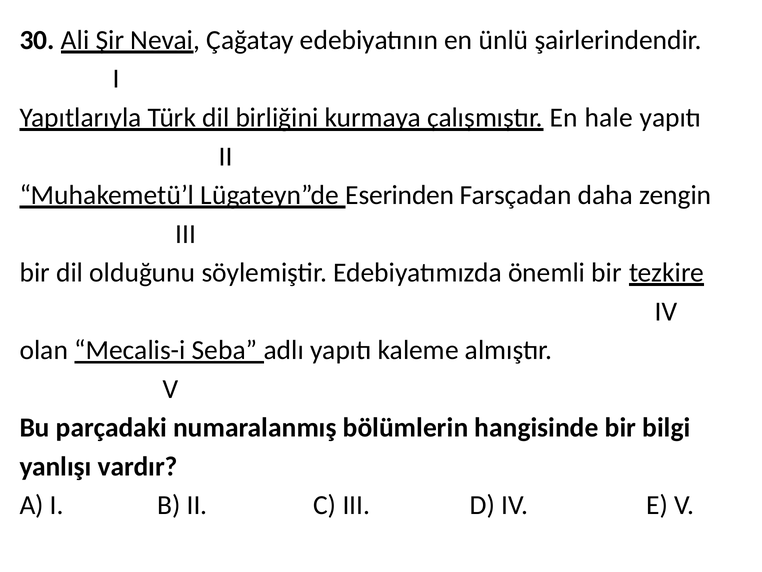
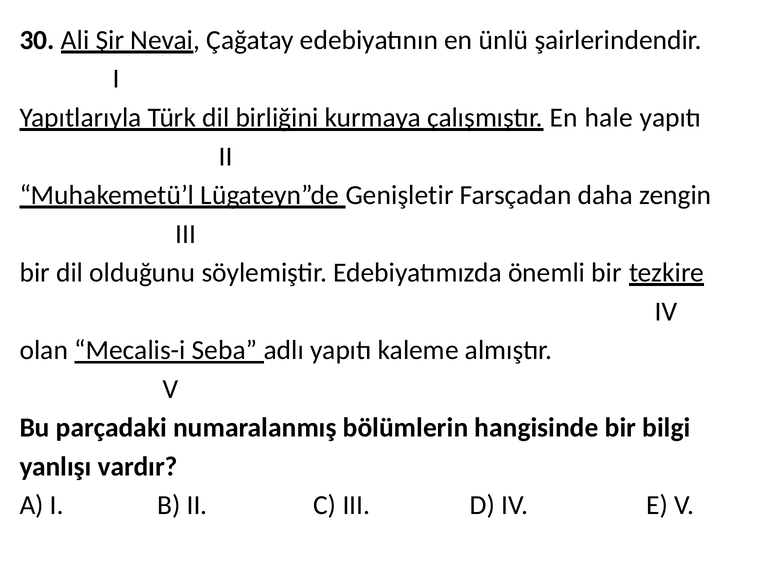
Eserinden: Eserinden -> Genişletir (400, 195)
